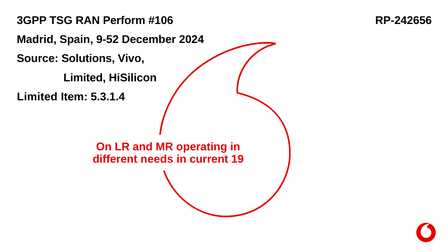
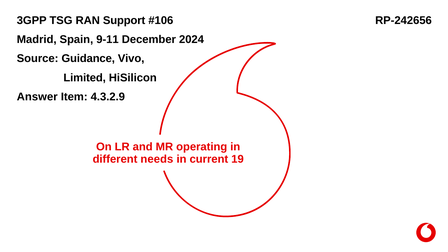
Perform: Perform -> Support (124, 21)
9-52: 9-52 -> 9-11 (107, 40)
Solutions: Solutions -> Guidance (88, 59)
Limited: Limited -> Answer (37, 97)
5.3.1.4: 5.3.1.4 -> 4.3.2.9 (108, 97)
